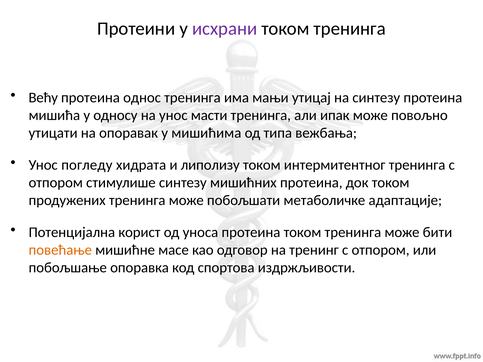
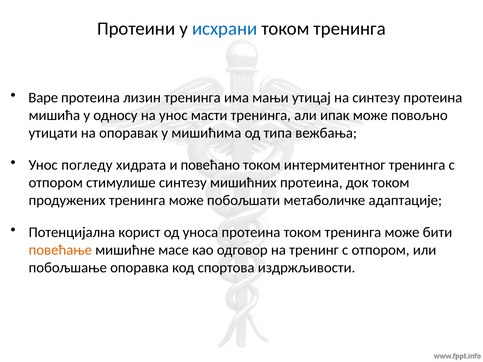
исхрани colour: purple -> blue (225, 29)
Већу: Већу -> Варе (43, 98)
однос: однос -> лизин (142, 98)
липолизу: липолизу -> повећано (210, 165)
